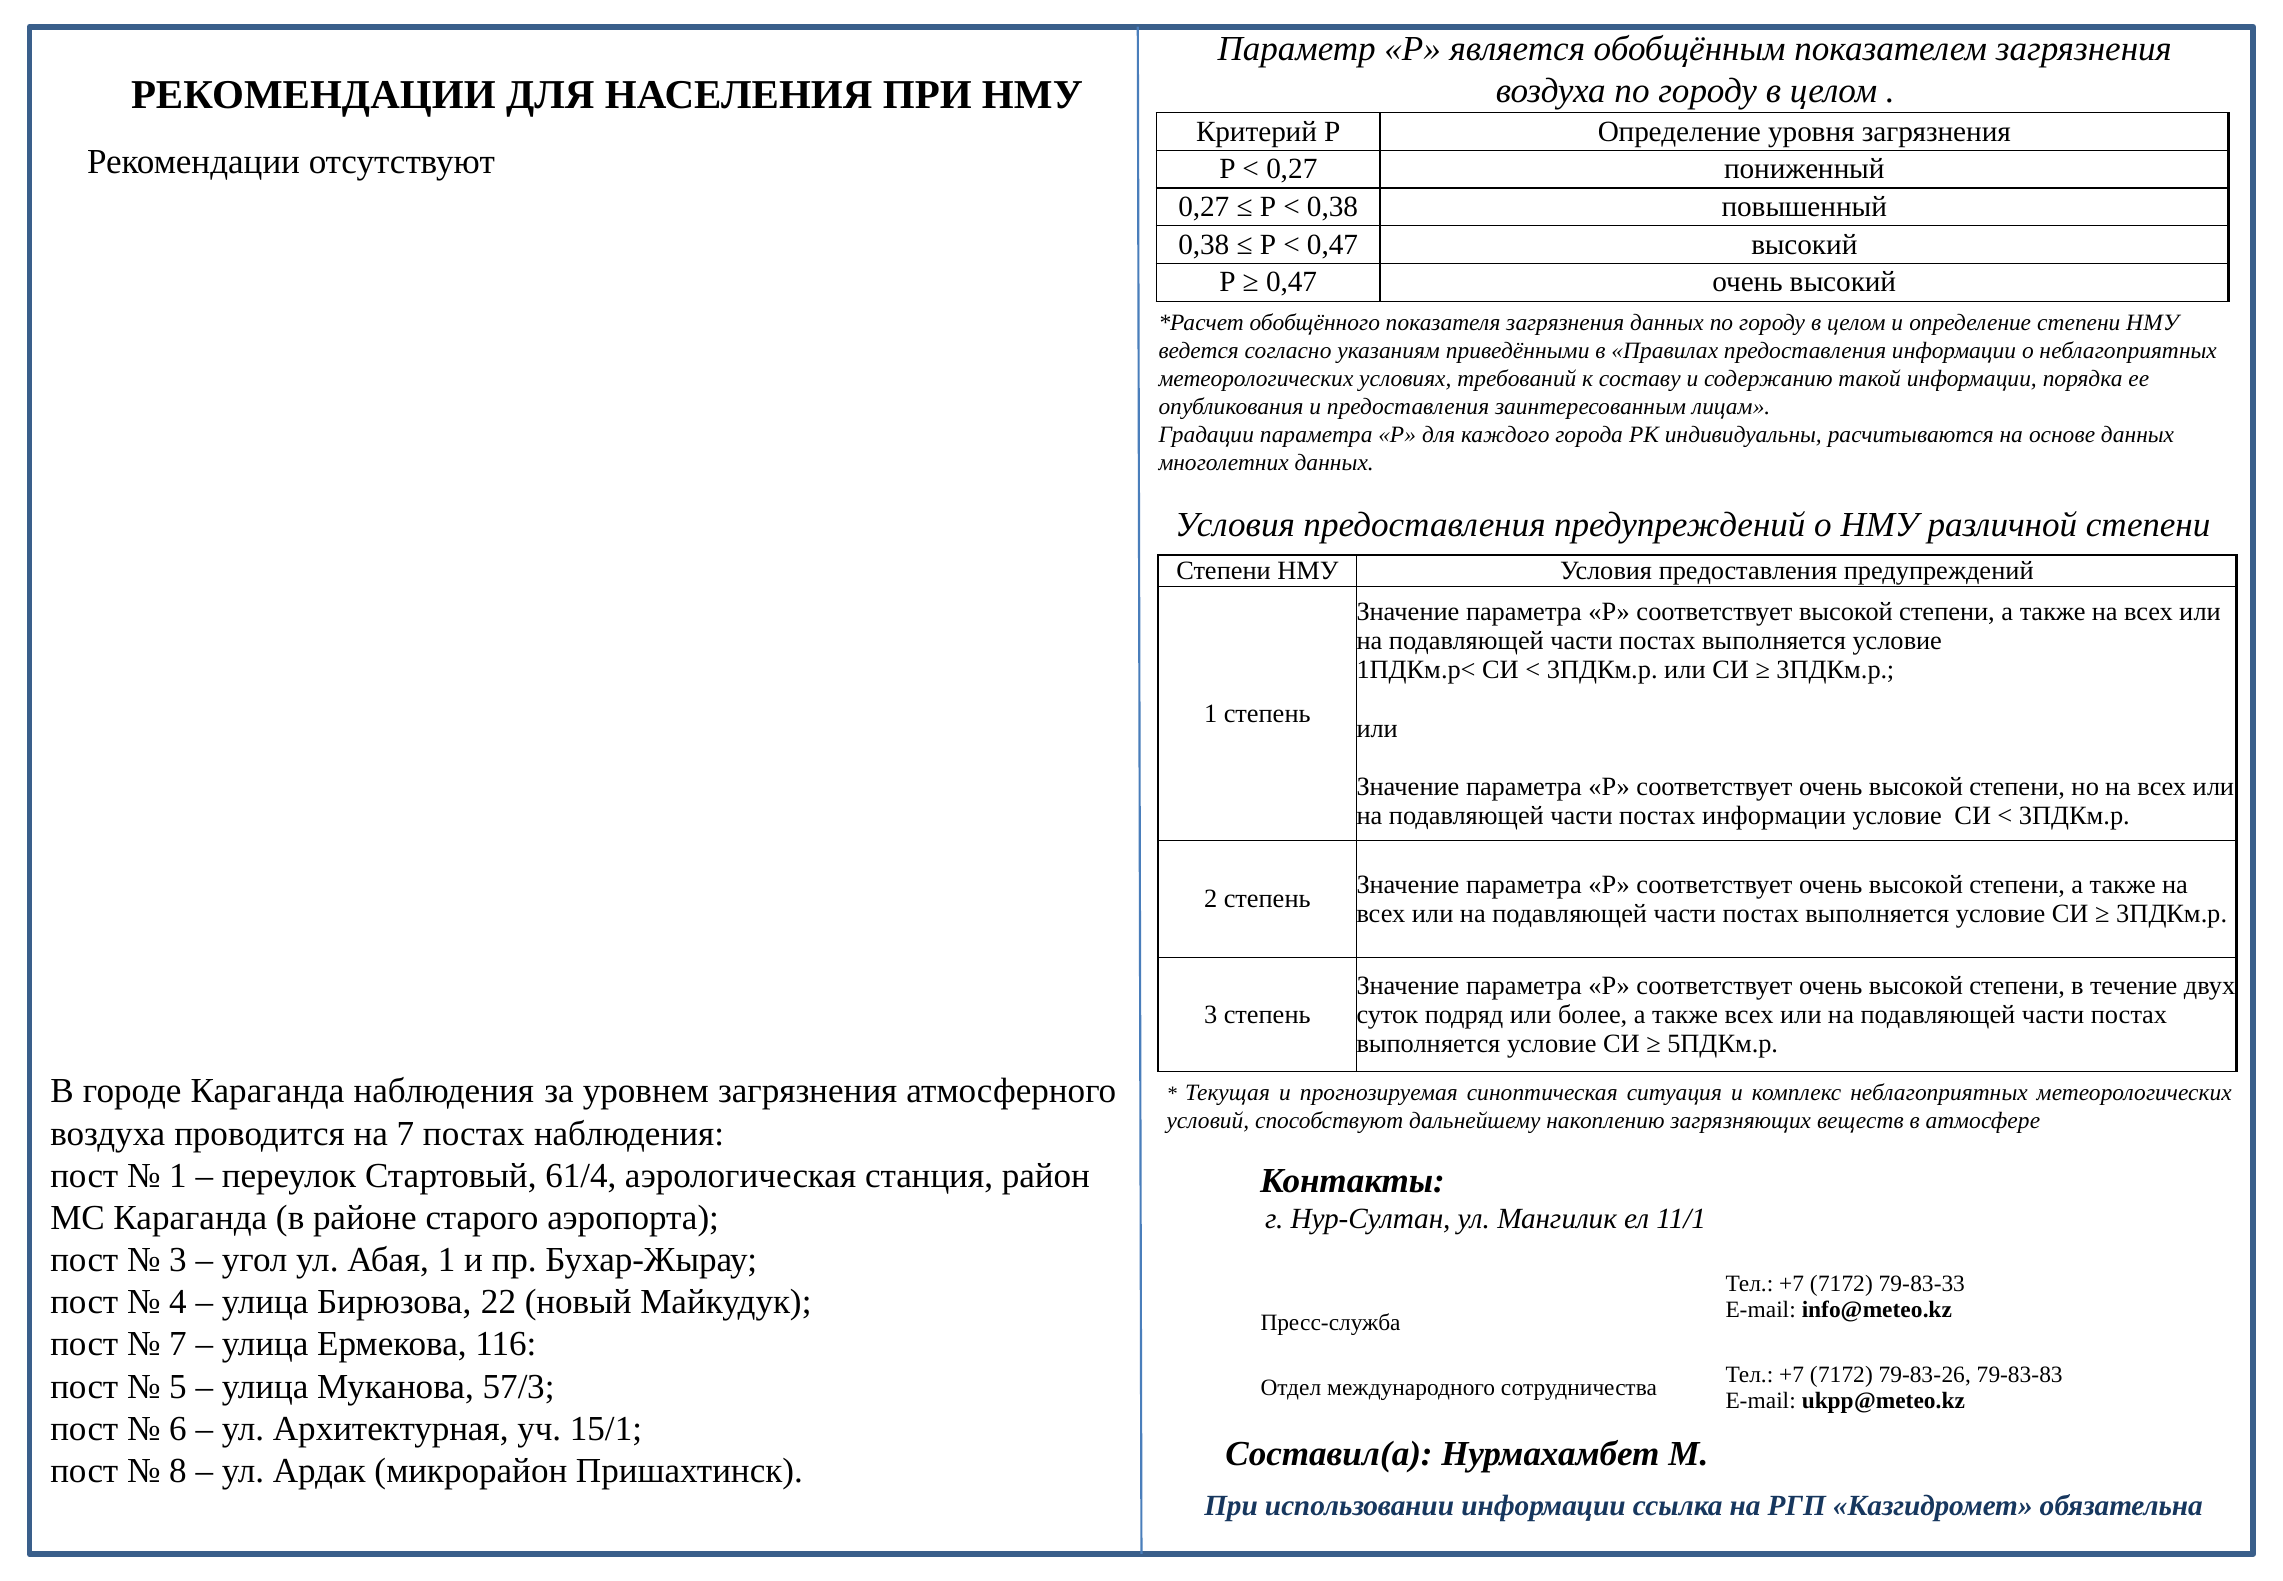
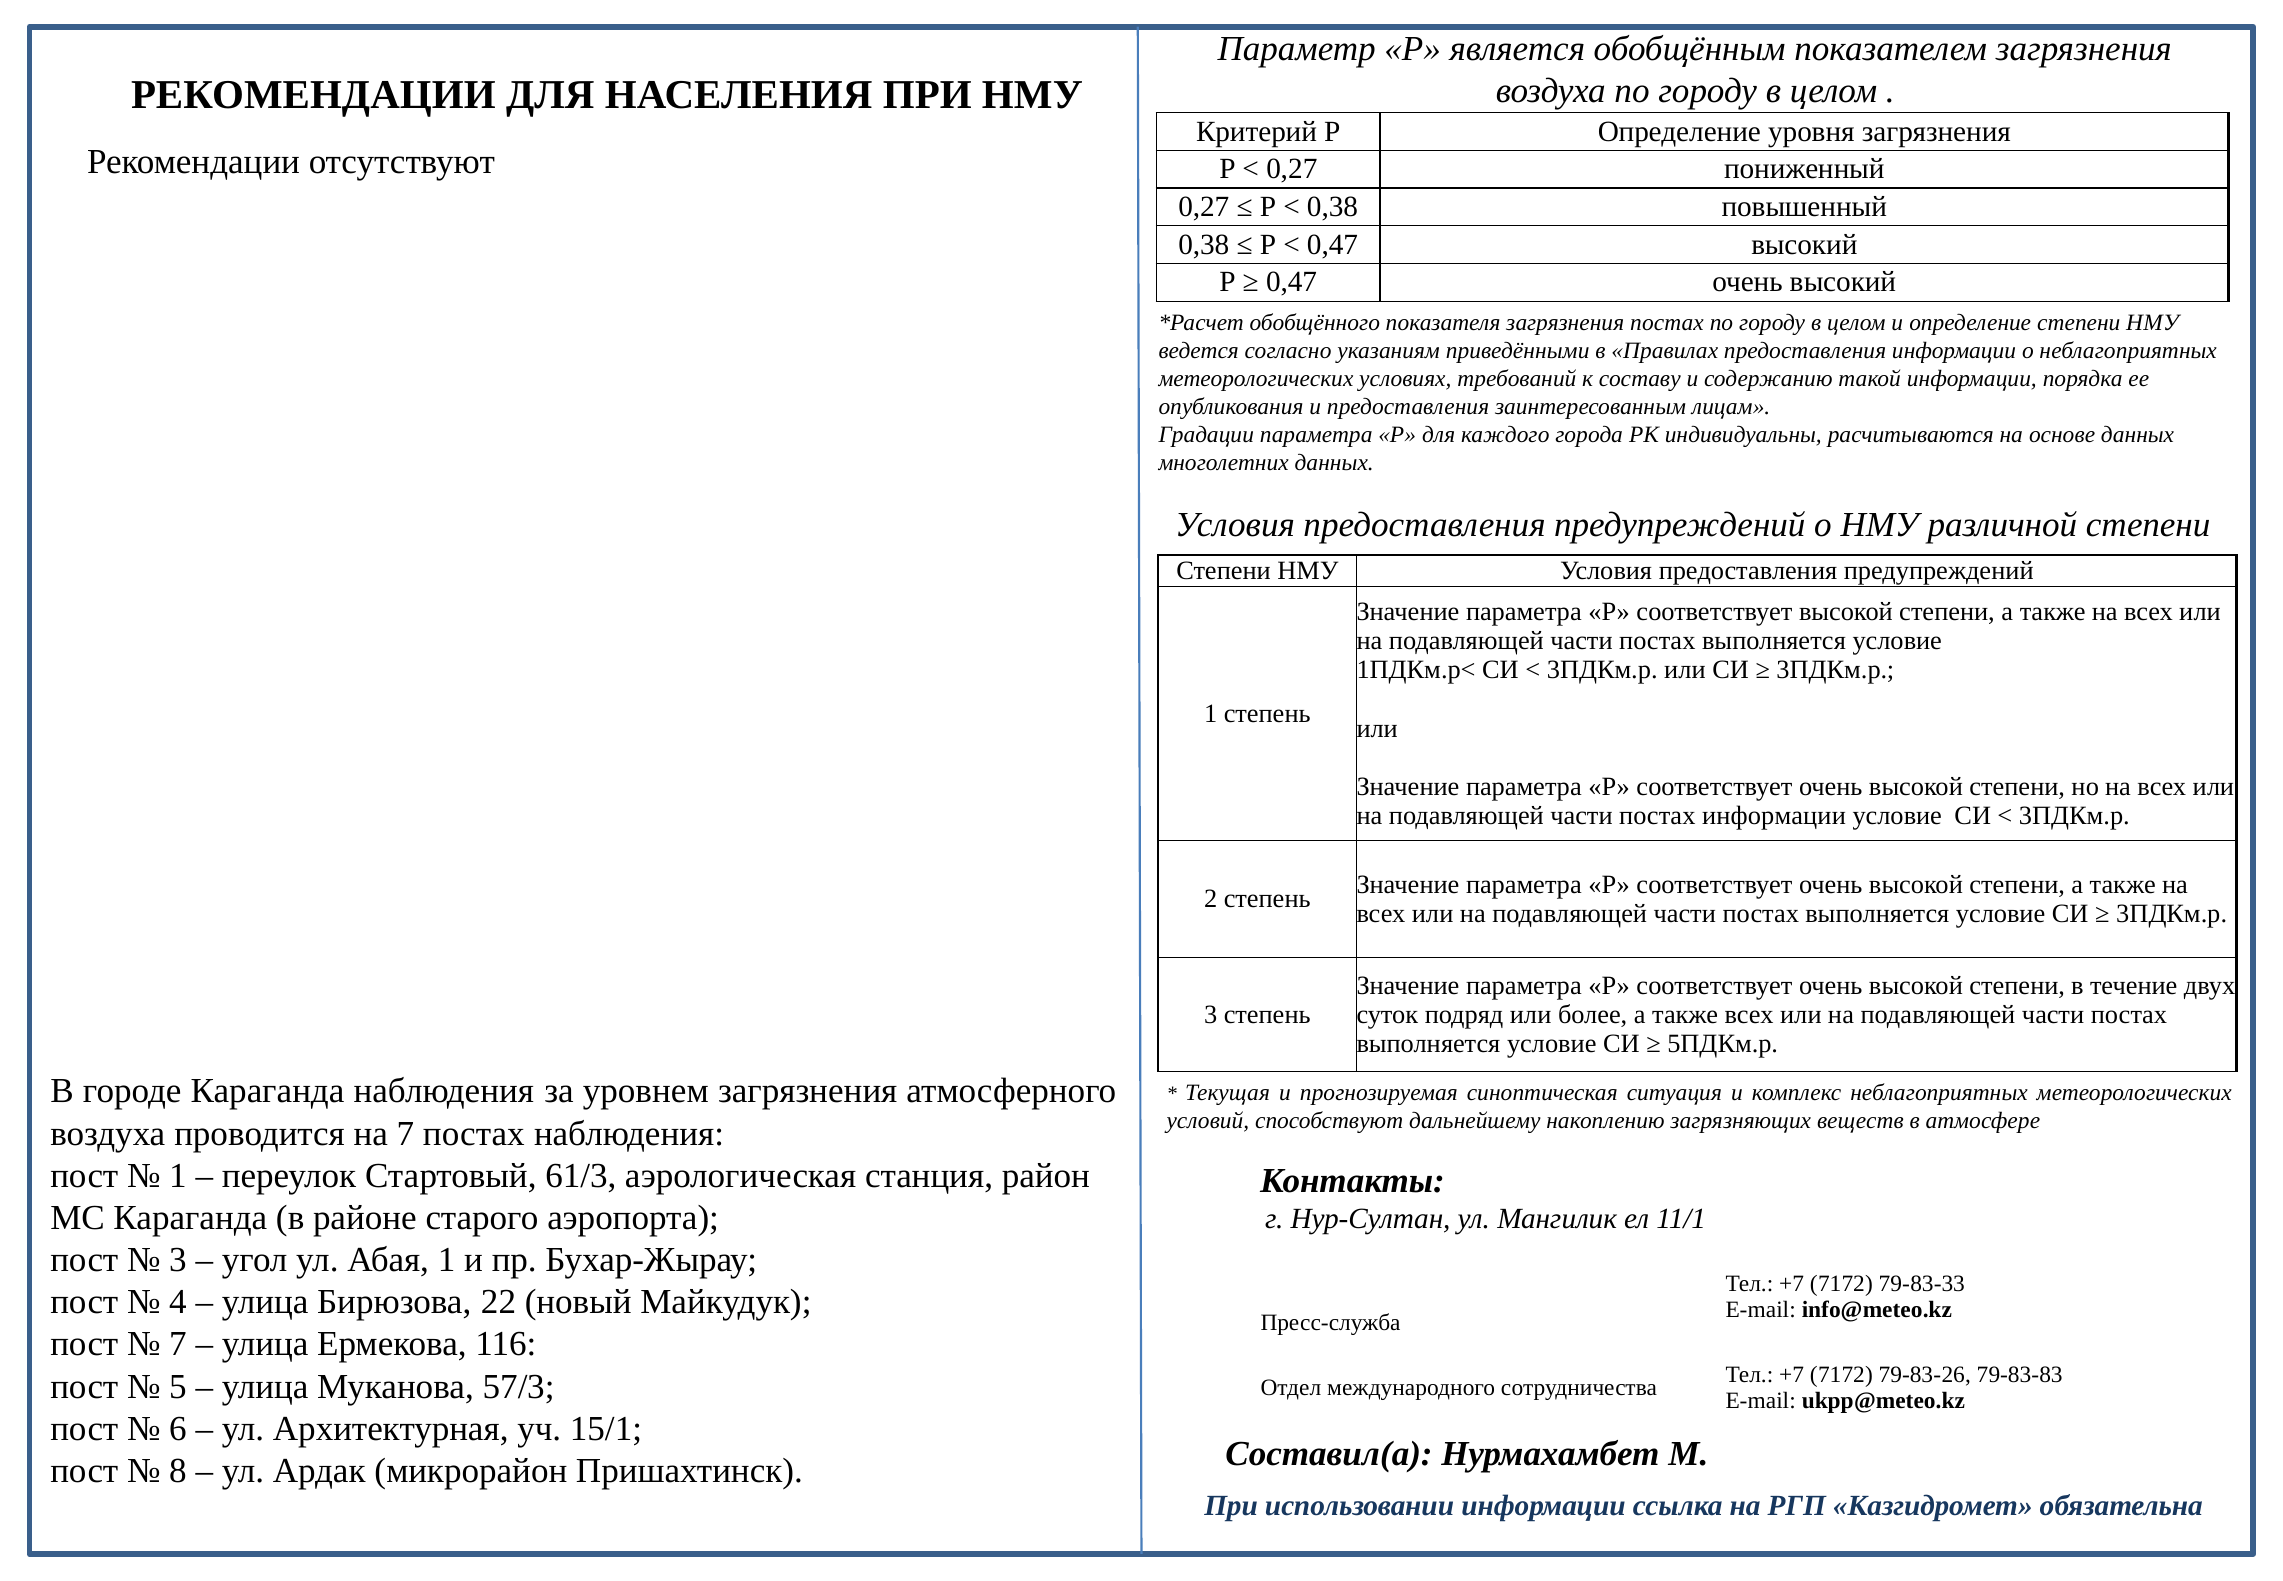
загрязнения данных: данных -> постах (1667, 323)
61/4: 61/4 -> 61/3 (581, 1175)
